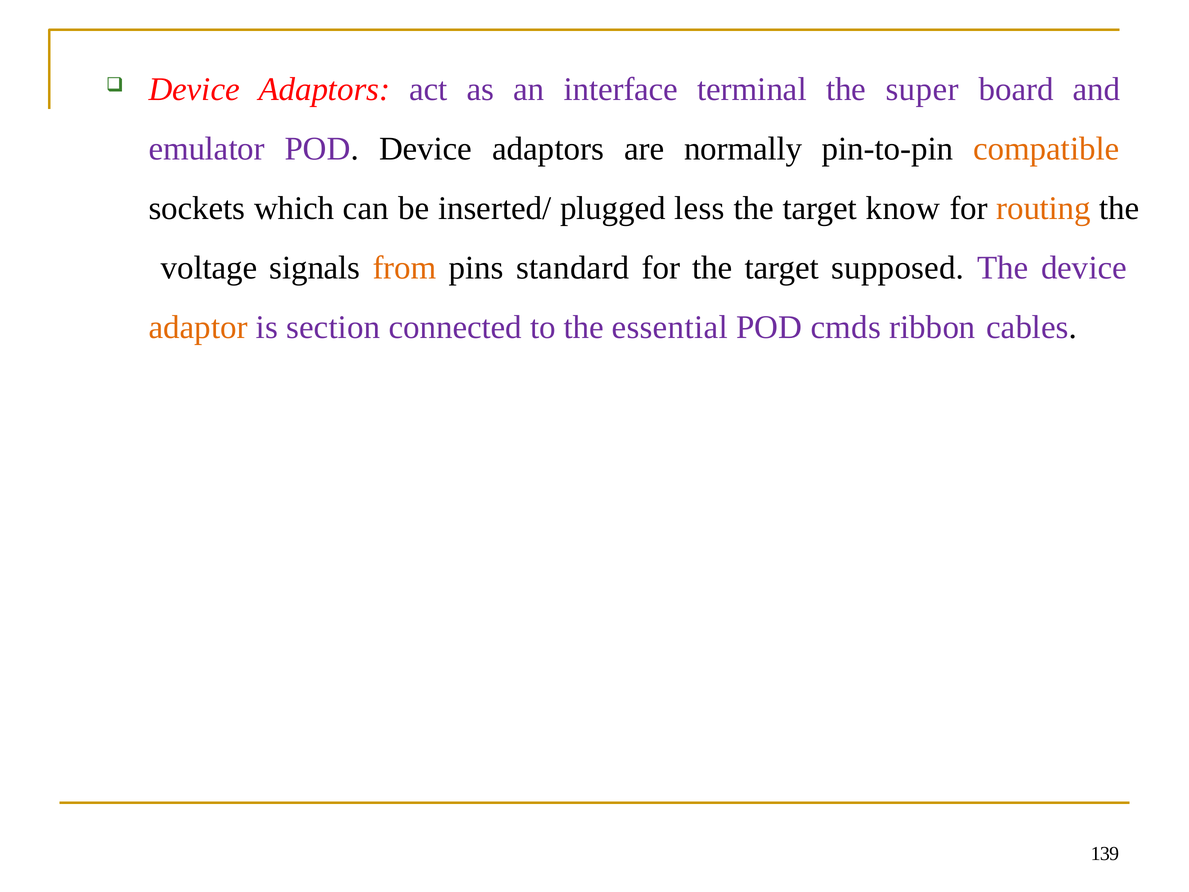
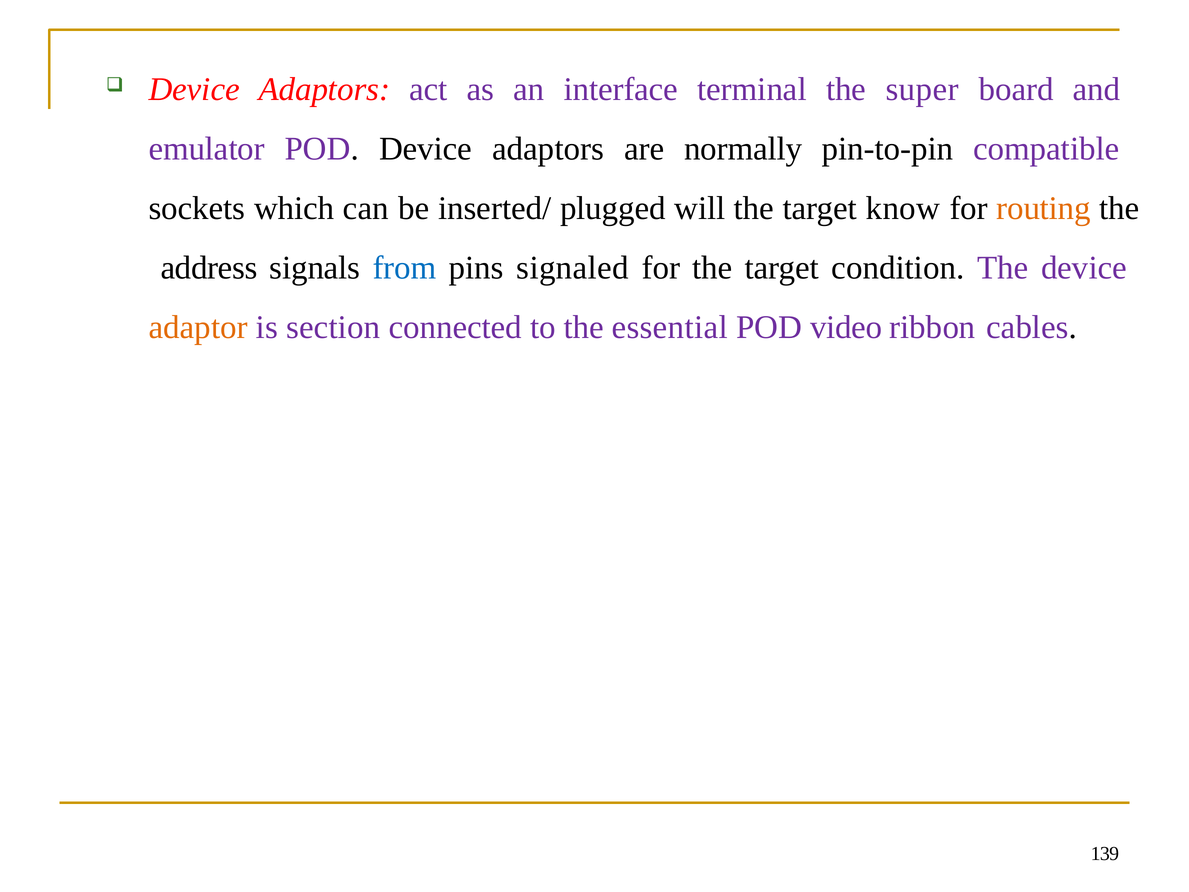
compatible colour: orange -> purple (1046, 149)
less: less -> will (700, 208)
voltage: voltage -> address (209, 268)
from colour: orange -> blue (404, 268)
standard: standard -> signaled (573, 268)
supposed: supposed -> condition (898, 268)
cmds: cmds -> video (846, 327)
